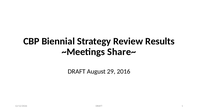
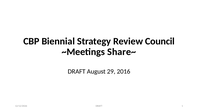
Results: Results -> Council (160, 41)
